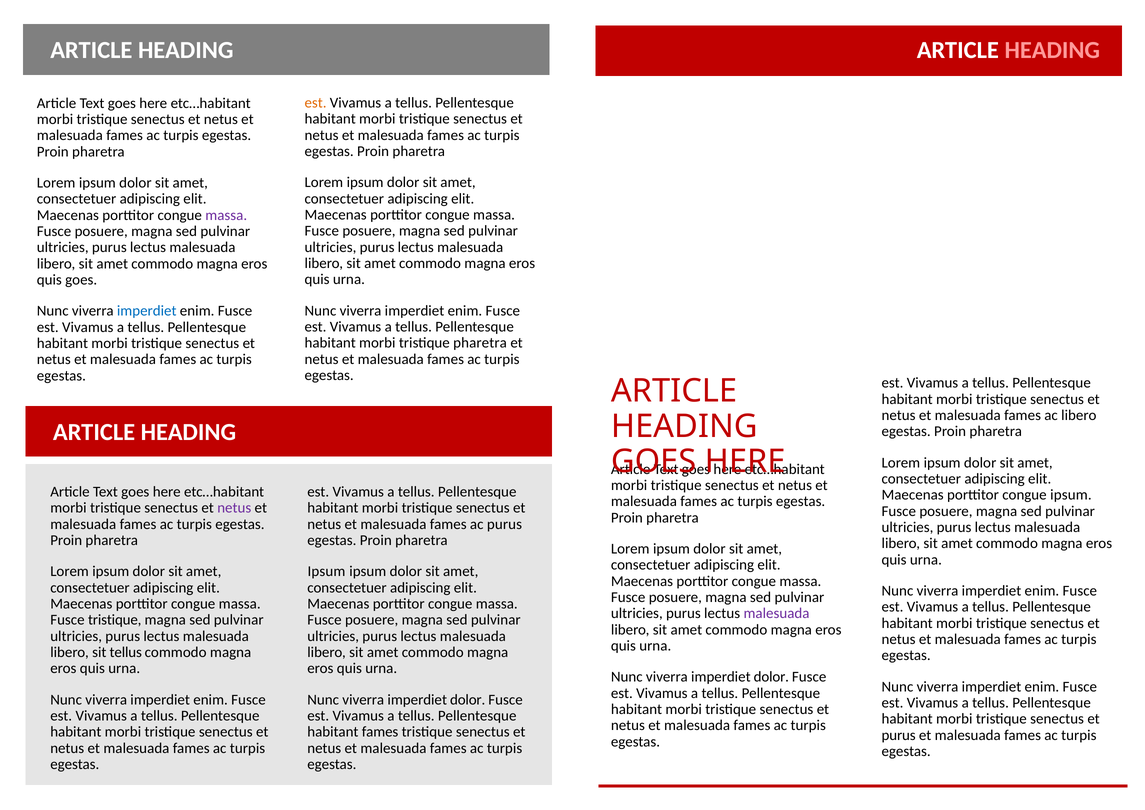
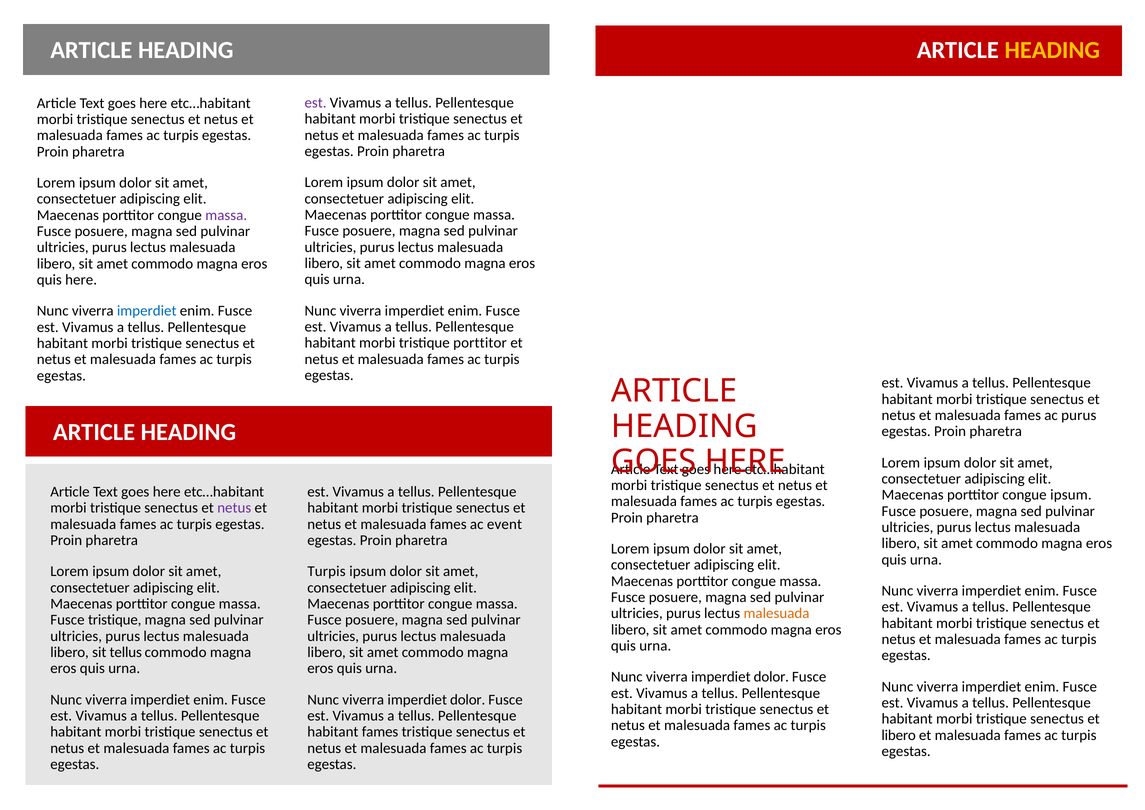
HEADING colour: pink -> yellow (1052, 50)
est colour: orange -> purple (316, 103)
quis goes: goes -> here (81, 280)
tristique pharetra: pharetra -> porttitor (480, 343)
ac libero: libero -> purus (1079, 415)
ac purus: purus -> event (504, 524)
Ipsum: Ipsum -> Turpis (326, 571)
malesuada colour: purple -> orange (777, 613)
purus: purus -> libero (899, 735)
